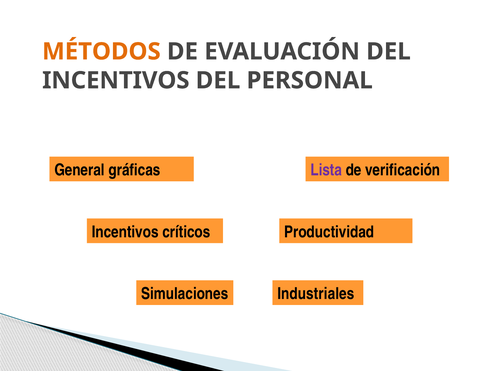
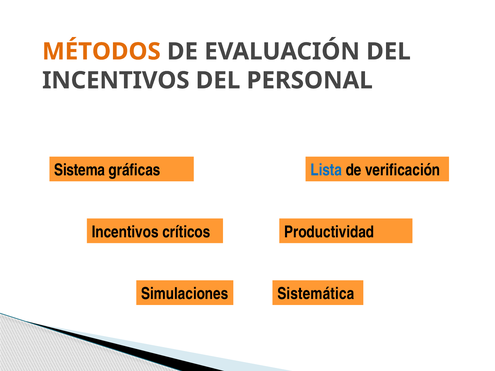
General: General -> Sistema (80, 170)
Lista colour: purple -> blue (326, 170)
Industriales: Industriales -> Sistemática (316, 294)
